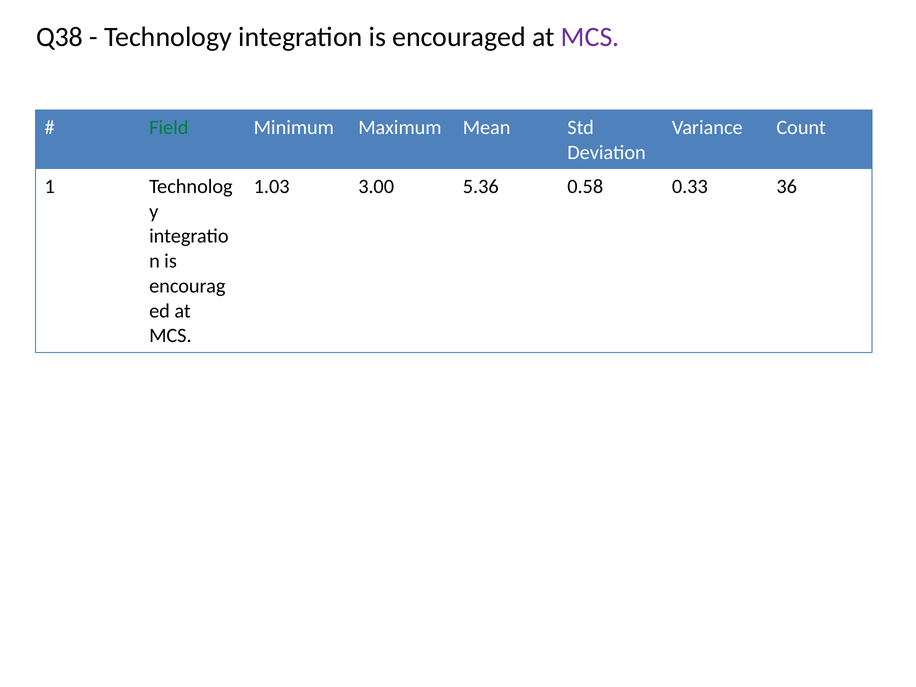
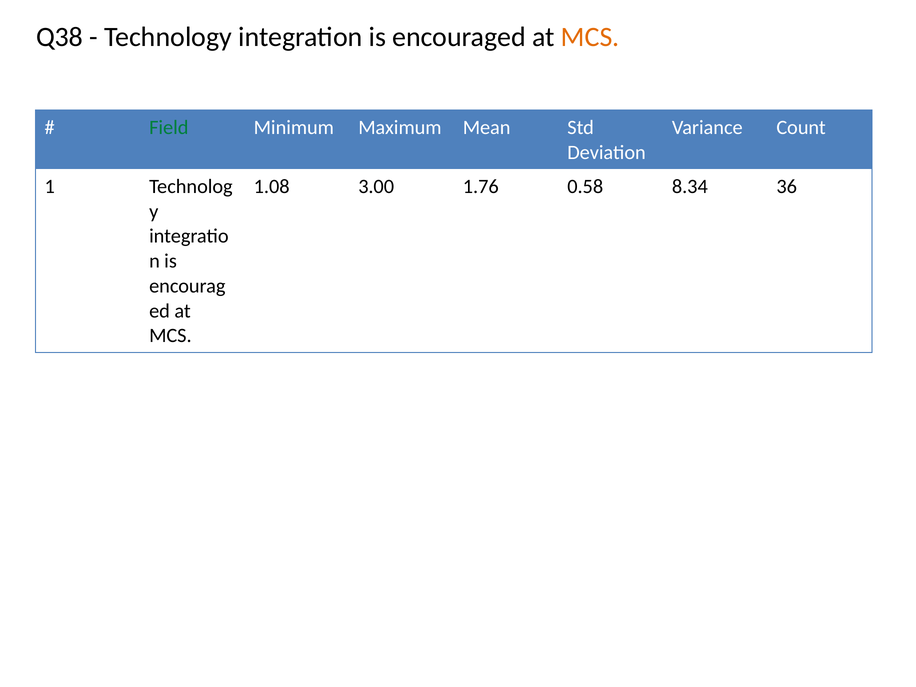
MCS colour: purple -> orange (590, 37)
1.03: 1.03 -> 1.08 (272, 186)
5.36: 5.36 -> 1.76 (481, 186)
0.33: 0.33 -> 8.34 (690, 186)
